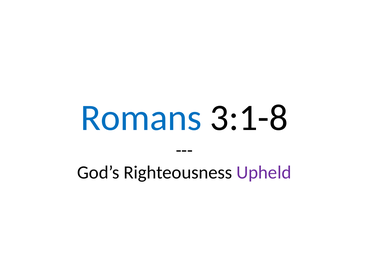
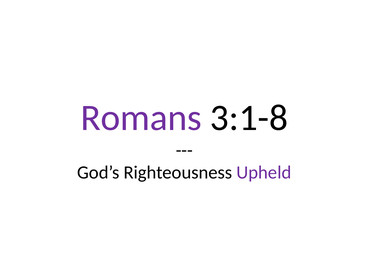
Romans colour: blue -> purple (141, 118)
